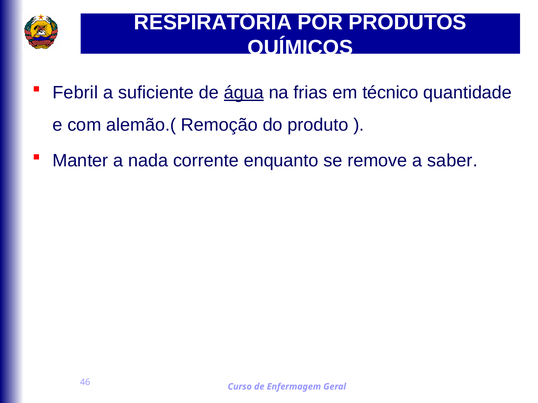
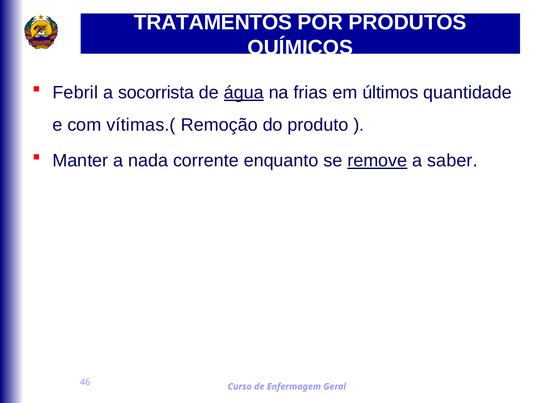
RESPIRATÓRIA: RESPIRATÓRIA -> TRATAMENTOS (213, 23)
suficiente: suficiente -> socorrista (156, 93)
técnico: técnico -> últimos (390, 93)
alemão.(: alemão.( -> vítimas.( (141, 125)
remove underline: none -> present (377, 161)
